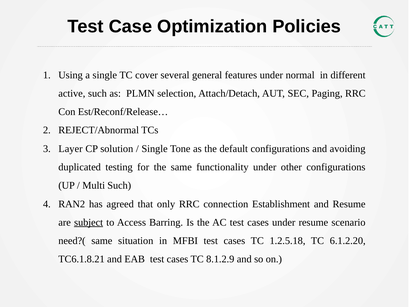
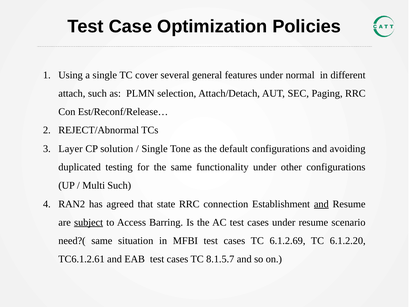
active: active -> attach (72, 93)
only: only -> state (166, 204)
and underline: none -> present (321, 204)
1.2.5.18: 1.2.5.18 -> 6.1.2.69 (288, 241)
TC6.1.8.21: TC6.1.8.21 -> TC6.1.2.61 (82, 259)
8.1.2.9: 8.1.2.9 -> 8.1.5.7 (220, 259)
